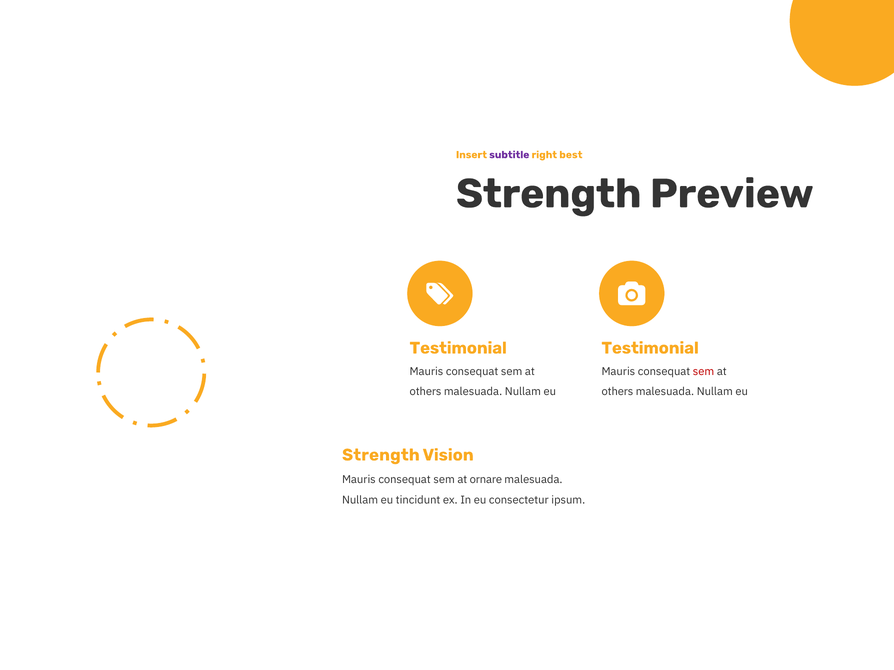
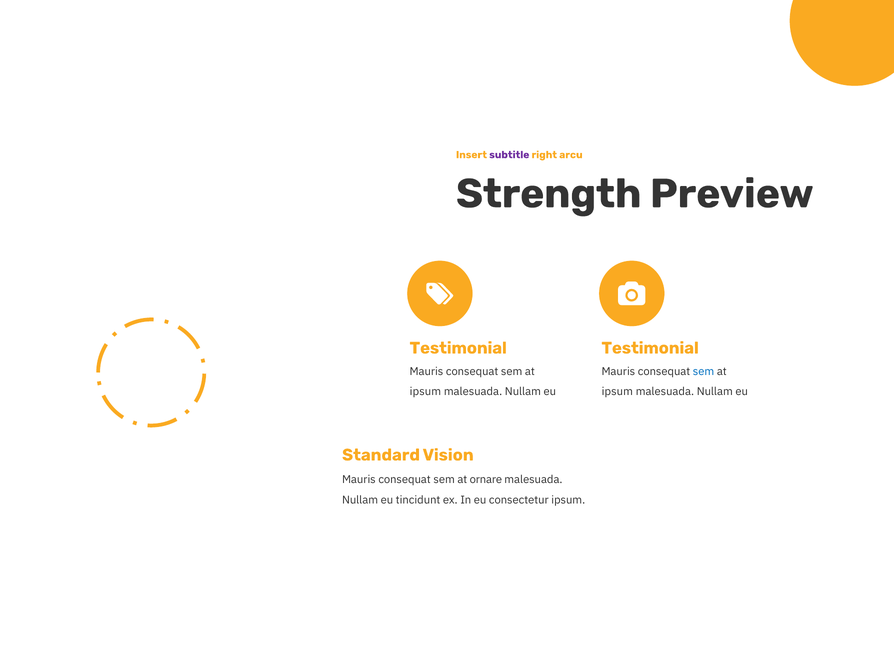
best: best -> arcu (571, 155)
sem colour: red -> blue (704, 372)
others: others -> ipsum (425, 392)
others: others -> ipsum (617, 392)
Strength: Strength -> Standard (381, 455)
